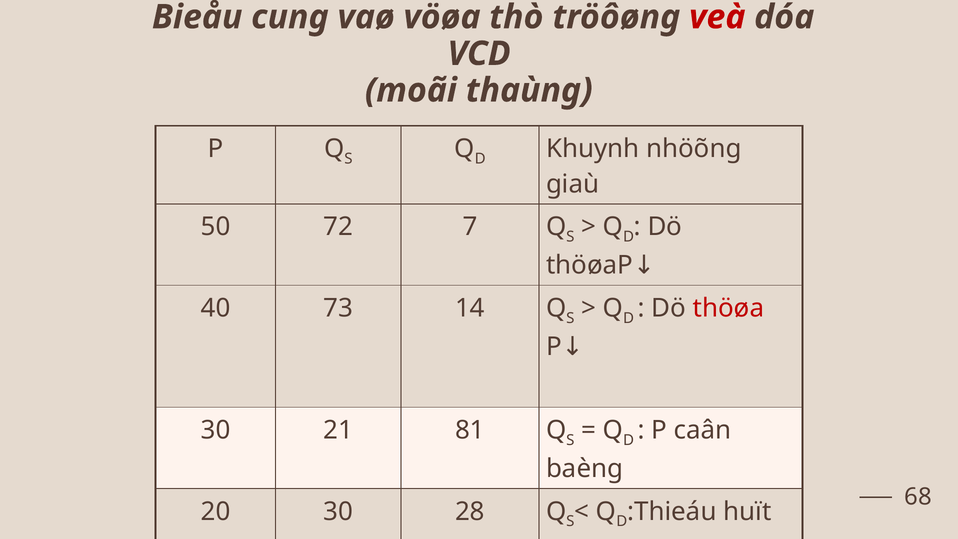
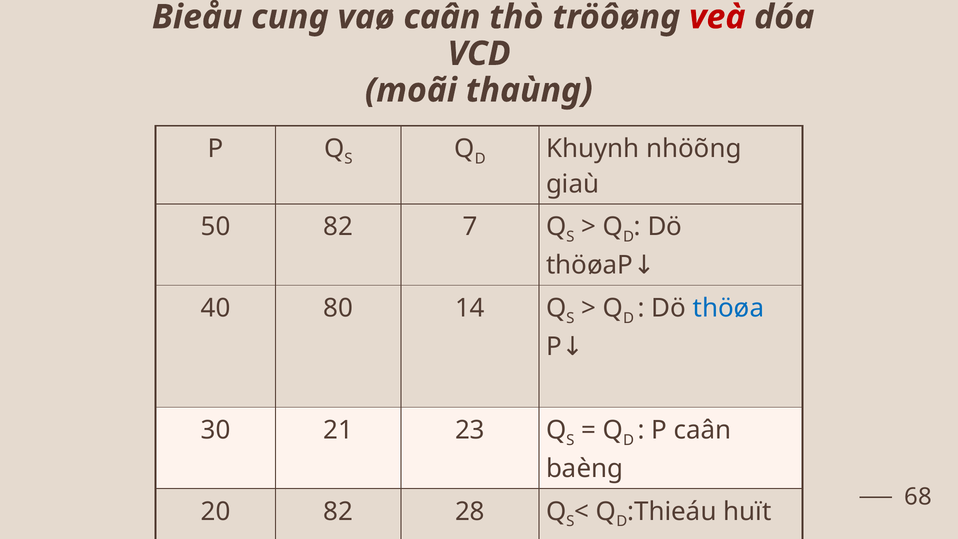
vaø vöøa: vöøa -> caân (442, 17)
50 72: 72 -> 82 (338, 227)
73: 73 -> 80 (338, 308)
thöøa colour: red -> blue (728, 308)
81: 81 -> 23 (470, 430)
20 30: 30 -> 82 (338, 511)
